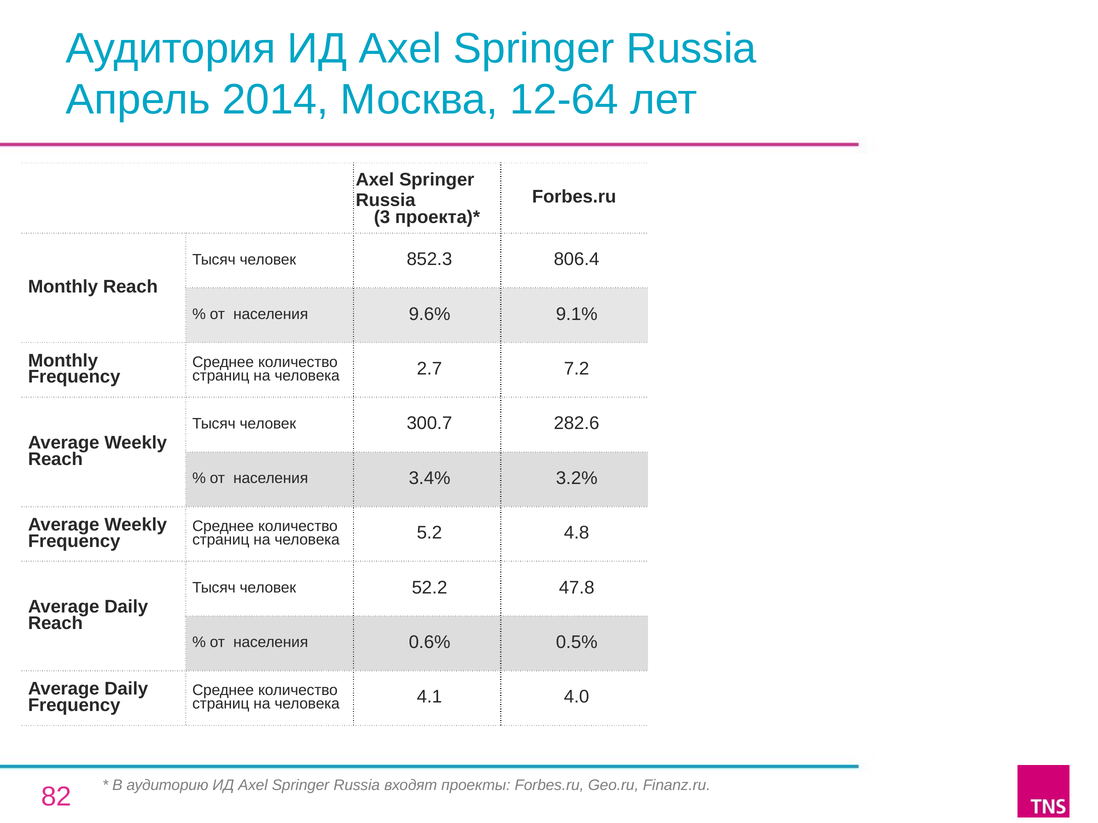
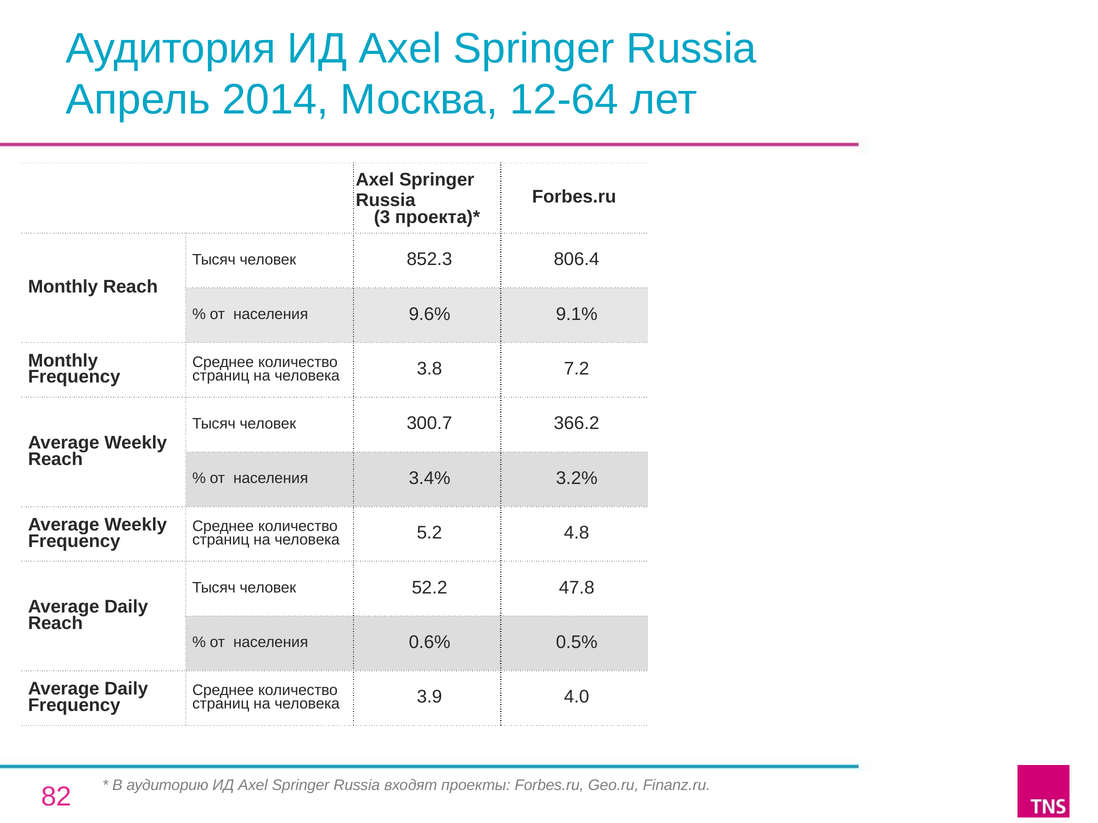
2.7: 2.7 -> 3.8 (429, 369)
282.6: 282.6 -> 366.2 (577, 424)
4.1: 4.1 -> 3.9 (429, 697)
